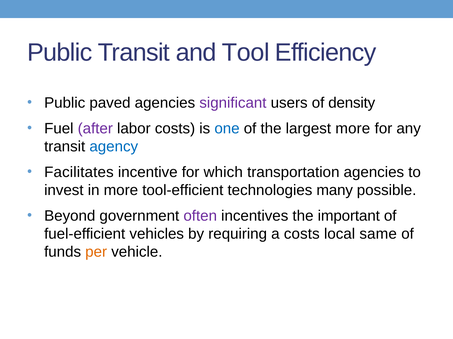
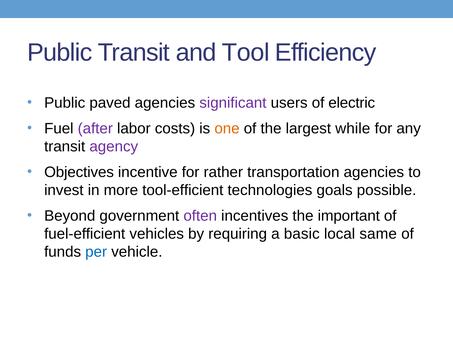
density: density -> electric (352, 103)
one colour: blue -> orange (227, 129)
largest more: more -> while (353, 129)
agency colour: blue -> purple (114, 147)
Facilitates: Facilitates -> Objectives (79, 172)
which: which -> rather (223, 172)
many: many -> goals (335, 191)
a costs: costs -> basic (302, 234)
per colour: orange -> blue (96, 253)
